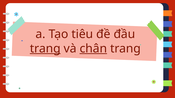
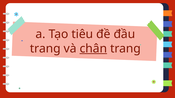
trang underline: present -> none (45, 49)
